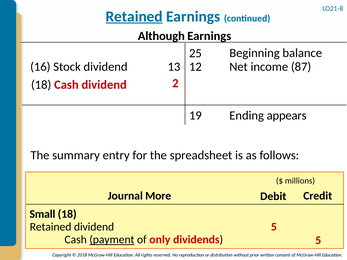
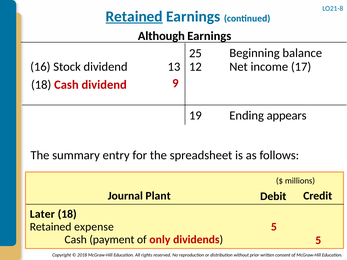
87: 87 -> 17 (301, 67)
2: 2 -> 9 (175, 83)
More: More -> Plant (158, 196)
Small: Small -> Later (42, 214)
Retained dividend: dividend -> expense (94, 227)
payment underline: present -> none (112, 240)
